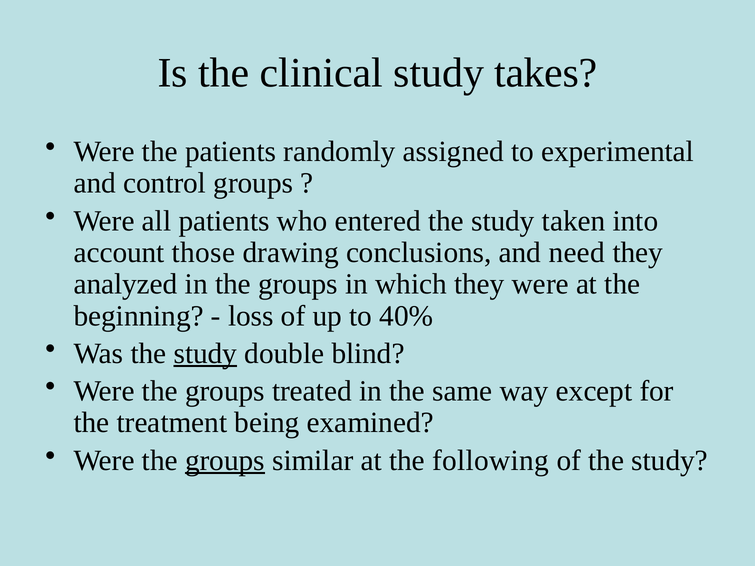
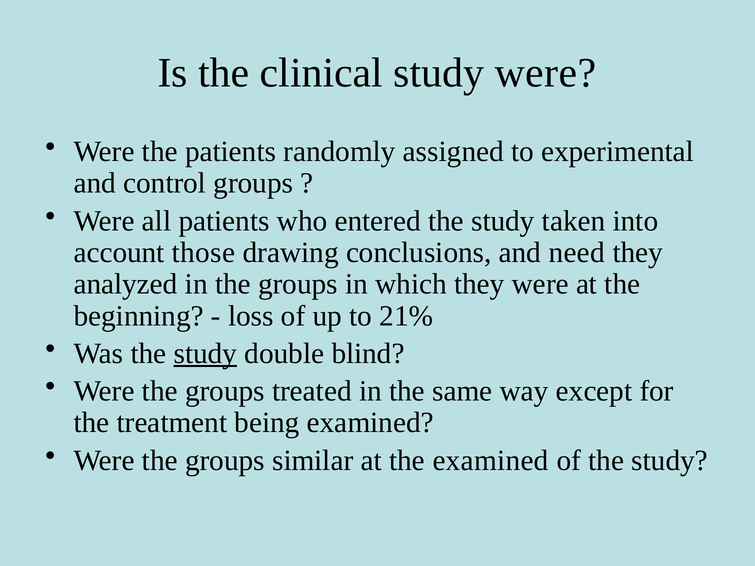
study takes: takes -> were (545, 73)
40%: 40% -> 21% (406, 316)
groups underline: present -> none (225, 461)
the following: following -> examined (491, 461)
